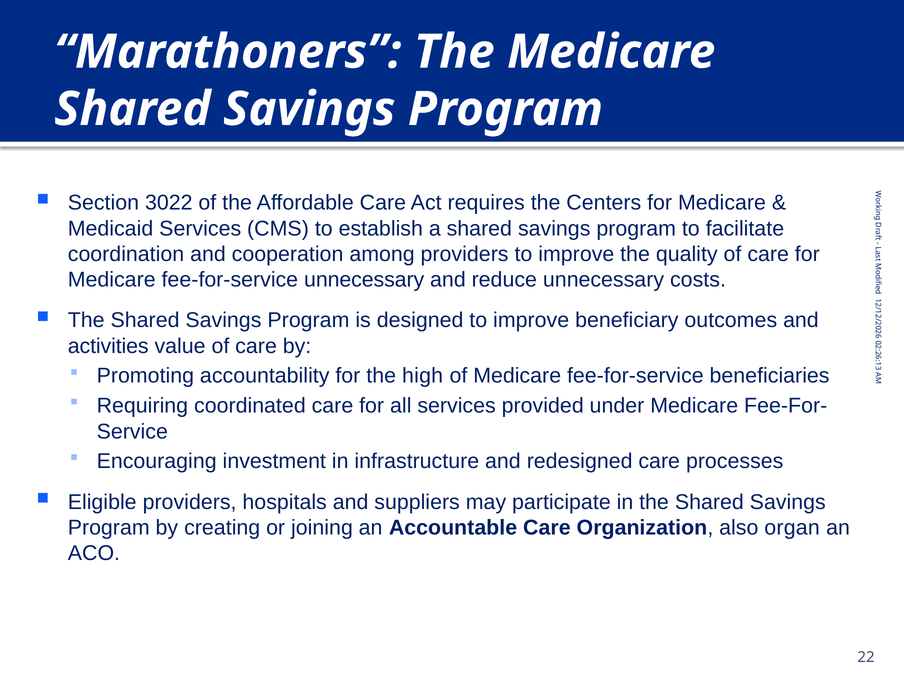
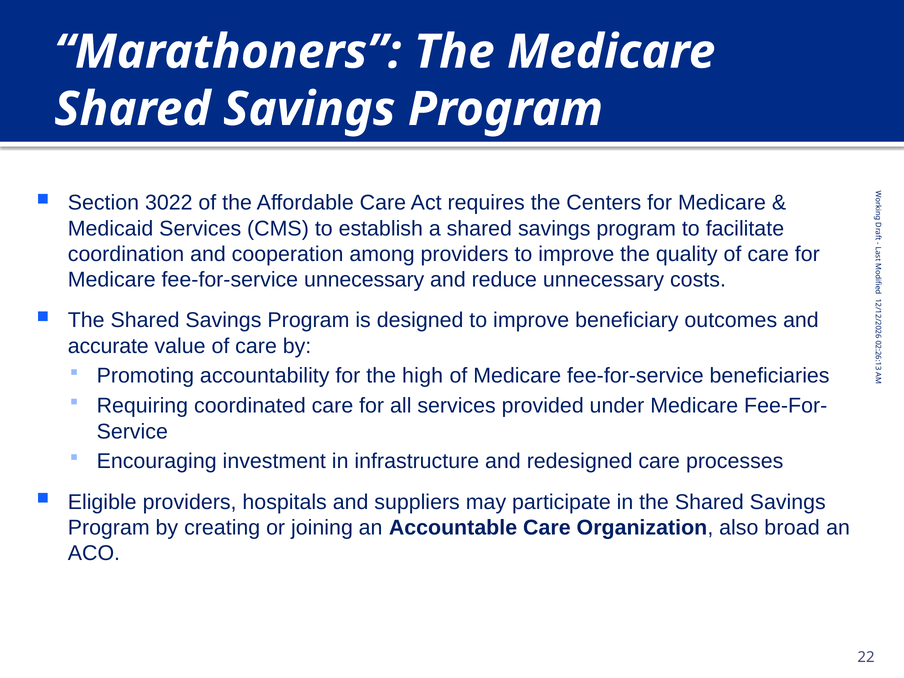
activities: activities -> accurate (108, 346)
organ: organ -> broad (792, 528)
